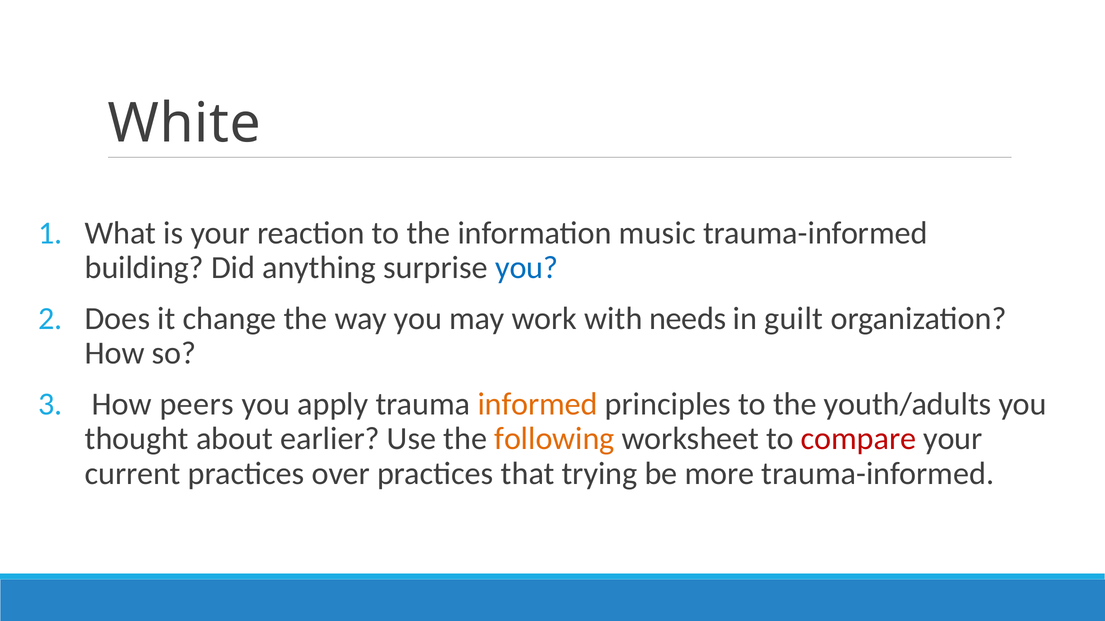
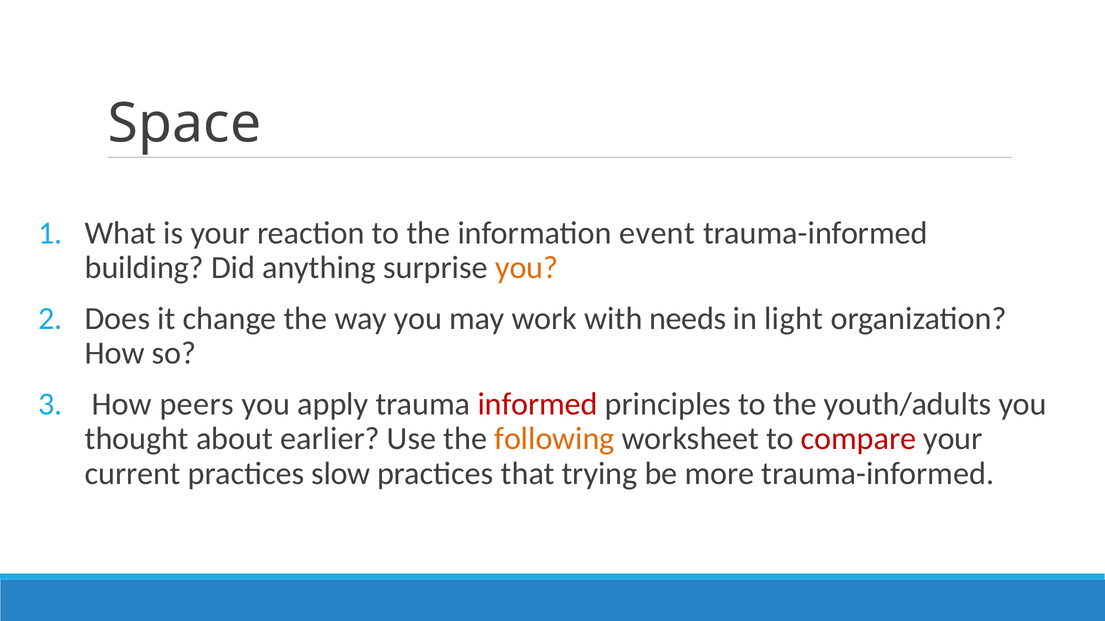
White: White -> Space (185, 124)
music: music -> event (657, 233)
you colour: blue -> orange (527, 268)
guilt: guilt -> light (794, 319)
informed colour: orange -> red (538, 404)
over: over -> slow (341, 474)
